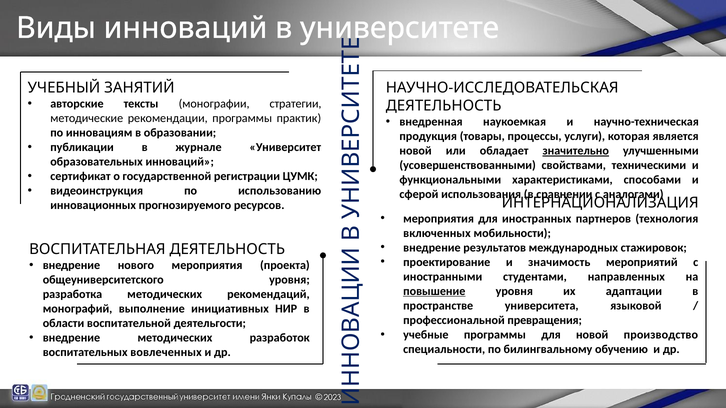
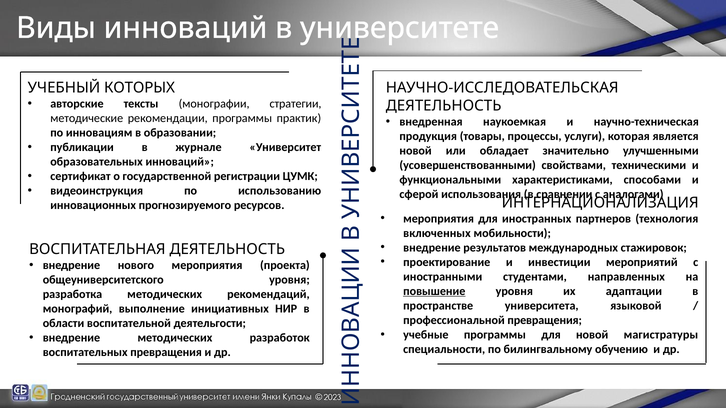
ЗАНЯТИЙ: ЗАНЯТИЙ -> КОТОРЫХ (139, 88)
значительно underline: present -> none (576, 151)
значимость: значимость -> инвестиции (559, 262)
производство: производство -> магистратуры (661, 335)
воспитательных вовлеченных: вовлеченных -> превращения (166, 353)
